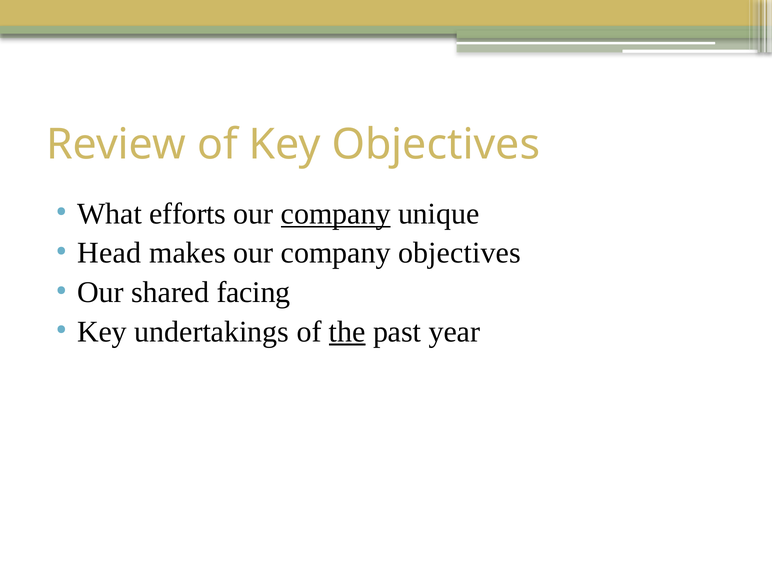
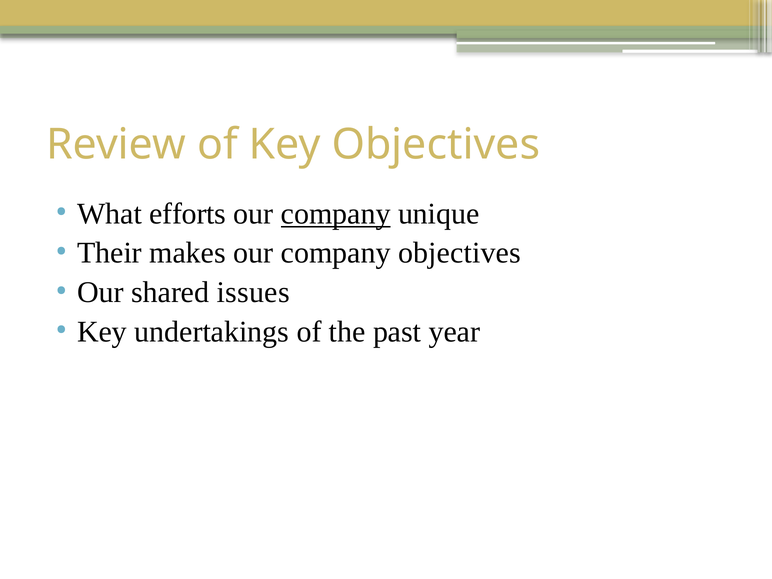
Head: Head -> Their (109, 253)
facing: facing -> issues (253, 292)
the underline: present -> none (347, 332)
